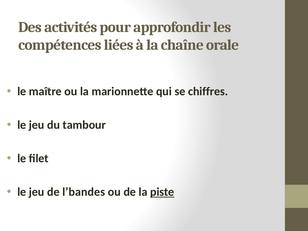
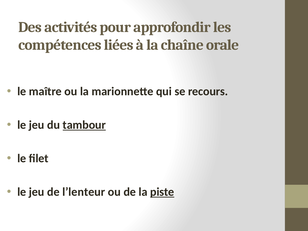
chiffres: chiffres -> recours (208, 92)
tambour underline: none -> present (84, 125)
l’bandes: l’bandes -> l’lenteur (84, 192)
